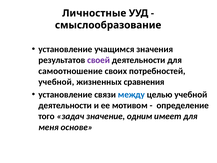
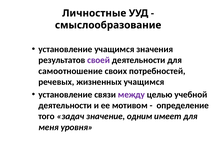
учебной: учебной -> речевых (56, 82)
жизненных сравнения: сравнения -> учащимся (144, 82)
между colour: blue -> purple (131, 94)
основе: основе -> уровня (77, 127)
